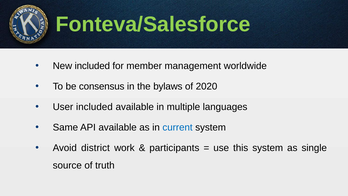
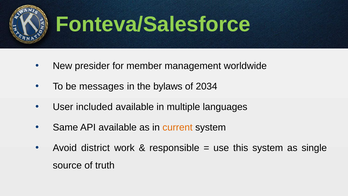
New included: included -> presider (92, 66)
consensus: consensus -> messages (102, 86)
2020: 2020 -> 2034 (207, 86)
current colour: blue -> orange (178, 127)
participants: participants -> responsible (174, 148)
